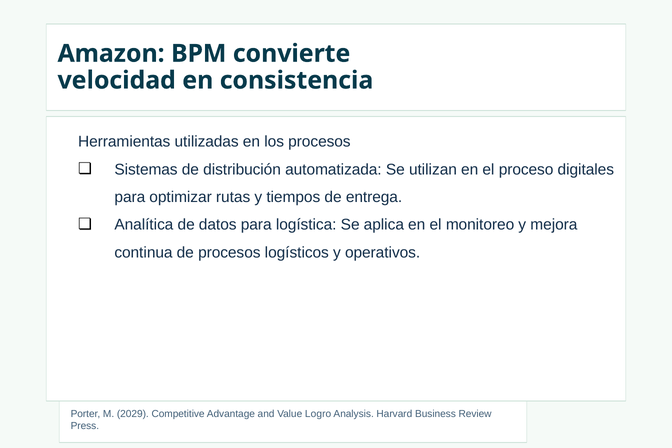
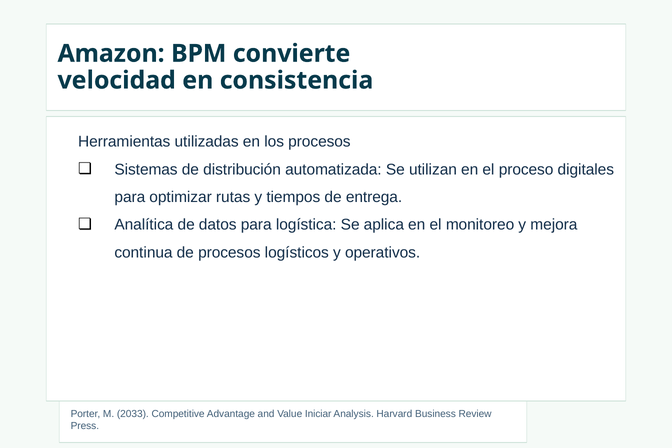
2029: 2029 -> 2033 (133, 414)
Logro: Logro -> Iniciar (318, 414)
